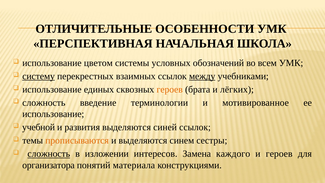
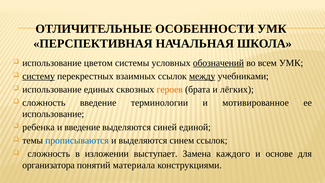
обозначений underline: none -> present (218, 63)
учебной: учебной -> ребенка (38, 127)
и развития: развития -> введение (82, 127)
синей ссылок: ссылок -> единой (195, 127)
прописываются colour: orange -> blue (77, 140)
синем сестры: сестры -> ссылок (212, 140)
сложность underline: present -> none (49, 154)
интересов: интересов -> выступает (156, 154)
и героев: героев -> основе (279, 154)
